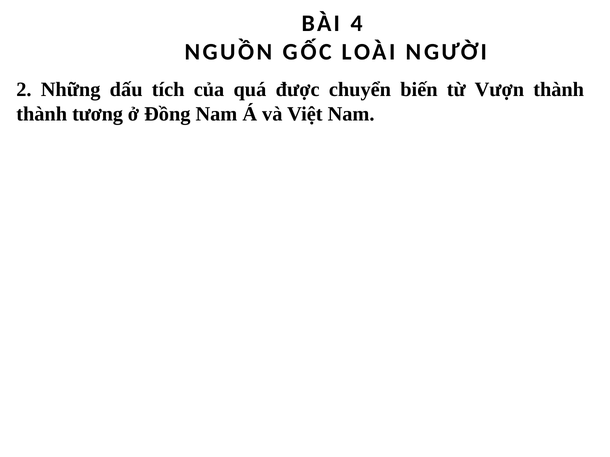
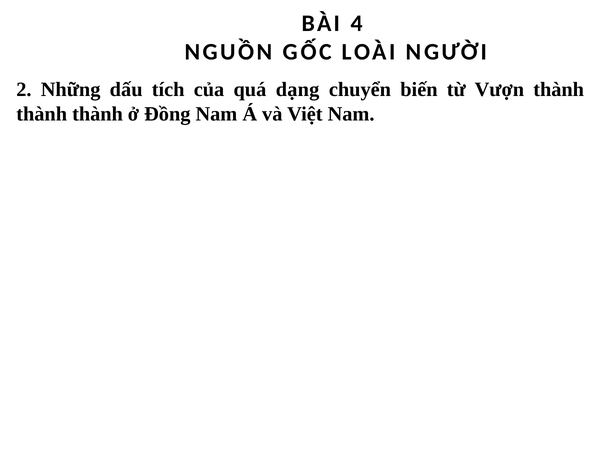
được: được -> dạng (298, 90)
tương: tương -> thành (98, 114)
